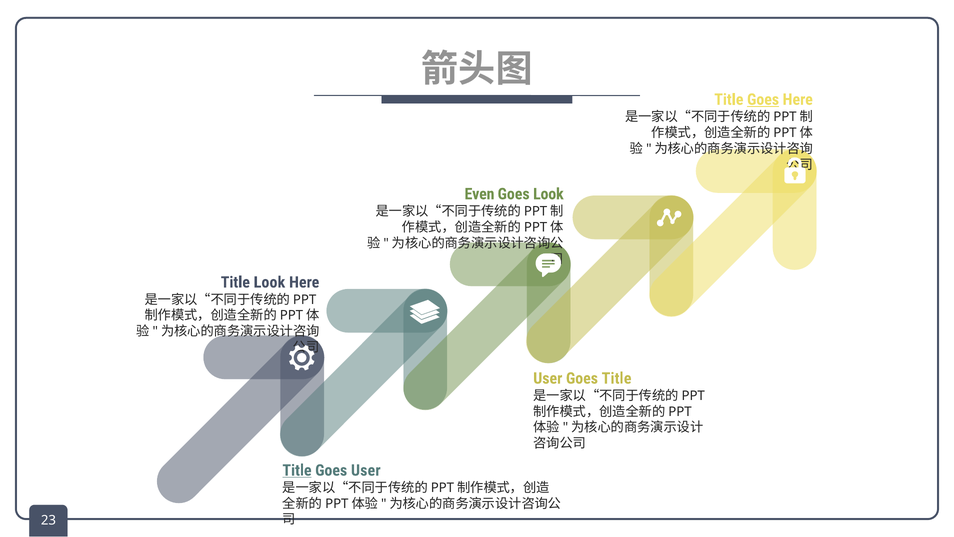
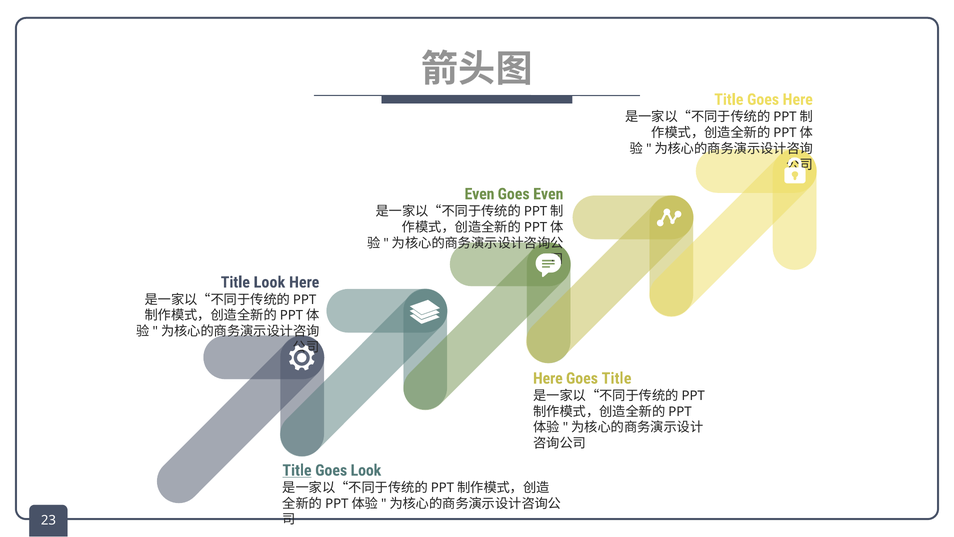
Goes underline: present -> none (763, 99)
Goes Look: Look -> Even (548, 194)
User: User -> Here (548, 378)
Goes User: User -> Look (366, 470)
